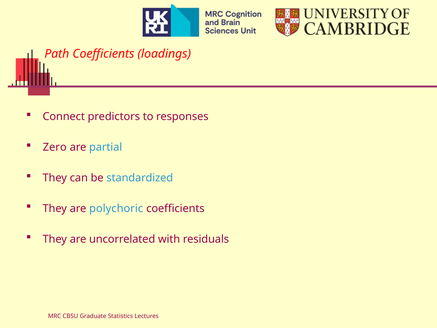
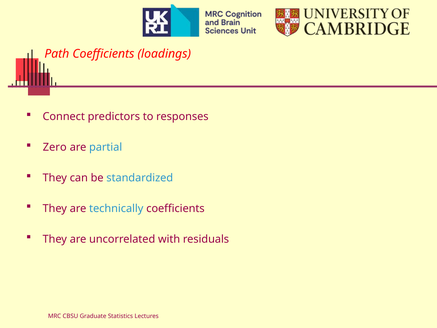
polychoric: polychoric -> technically (116, 208)
